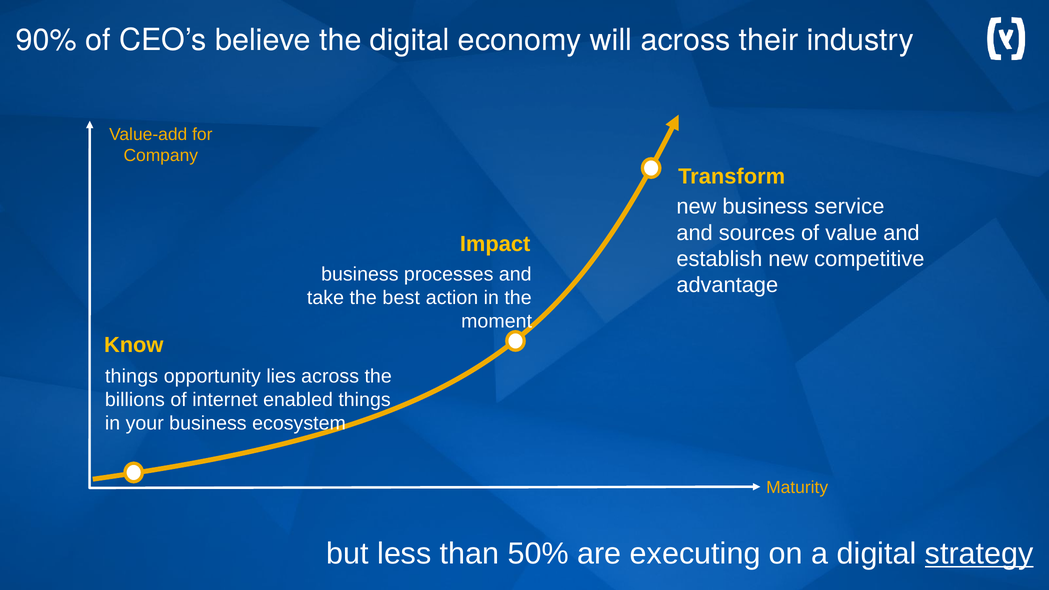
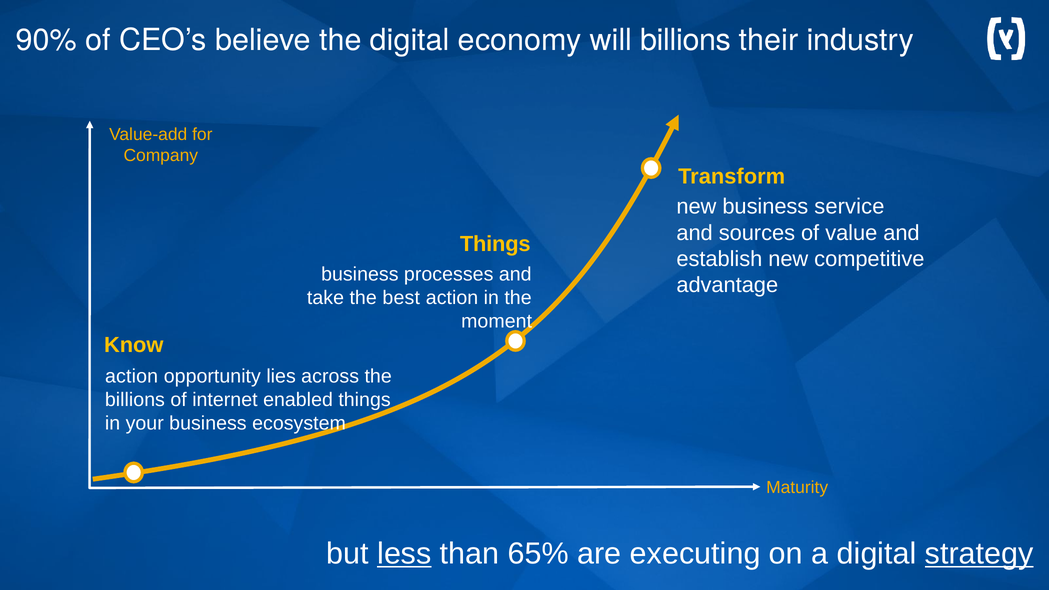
will across: across -> billions (686, 40)
Impact: Impact -> Things (495, 244)
things: things -> action (132, 376)
less underline: none -> present (404, 554)
50%: 50% -> 65% (538, 554)
